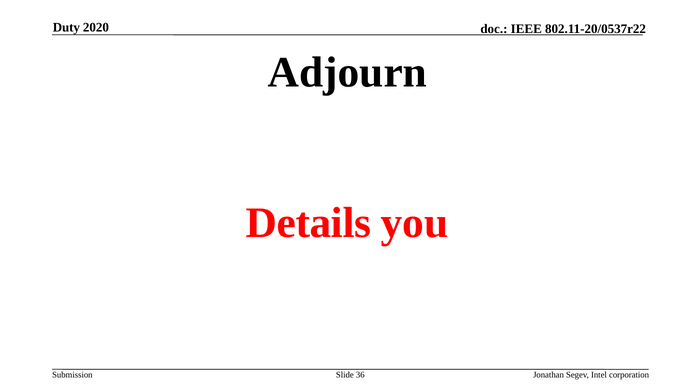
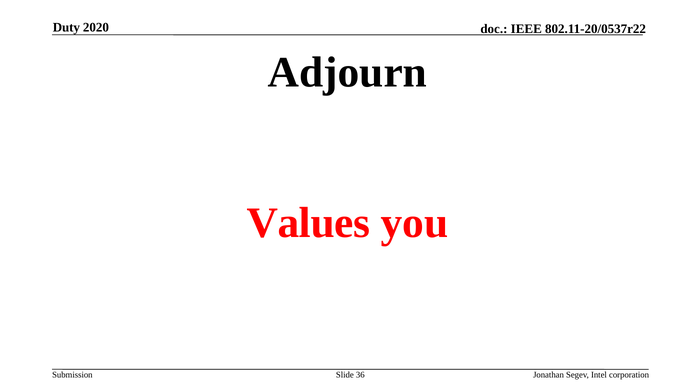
Details: Details -> Values (308, 223)
